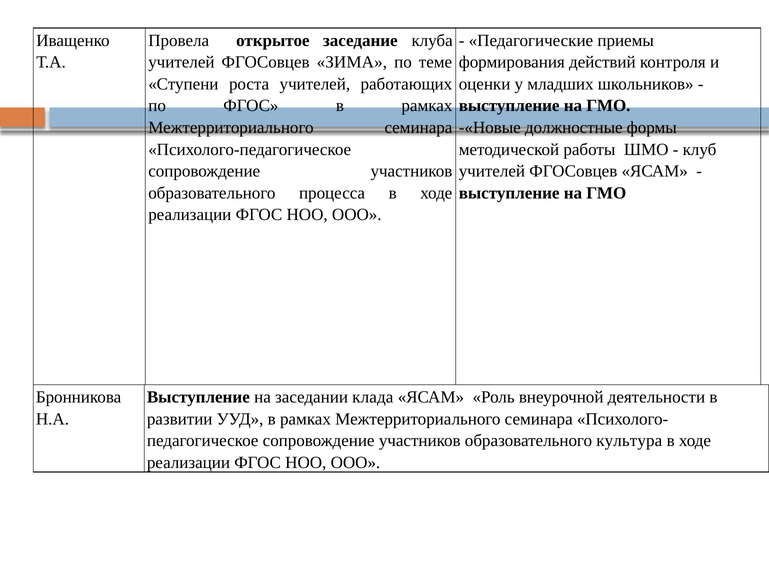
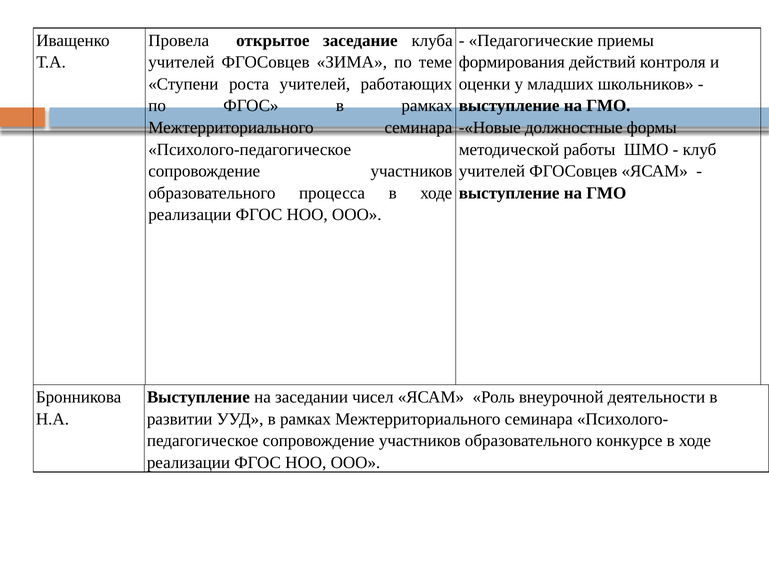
клада: клада -> чисел (373, 398)
культура: культура -> конкурсе (629, 441)
